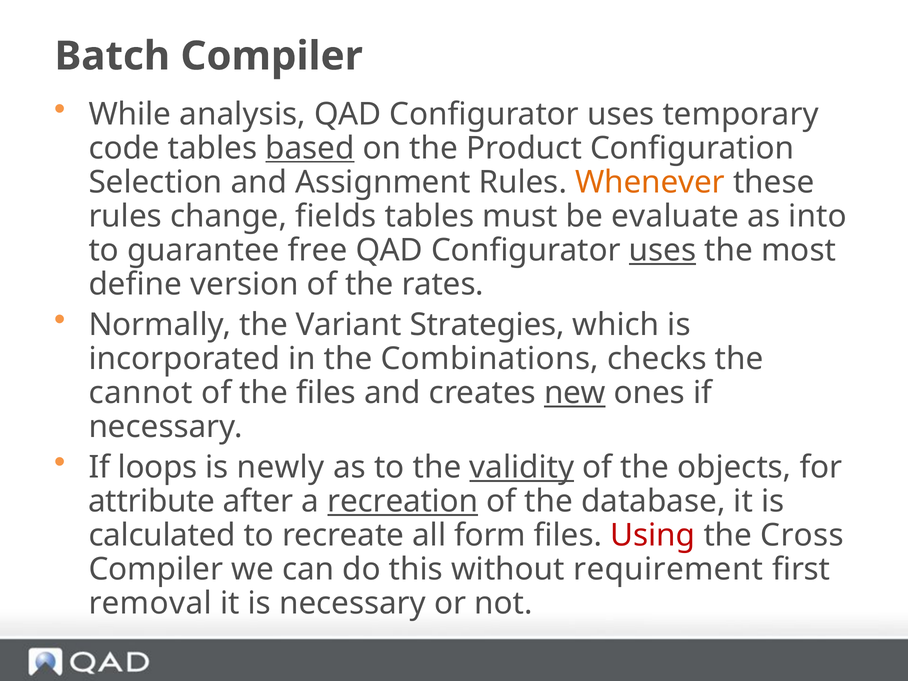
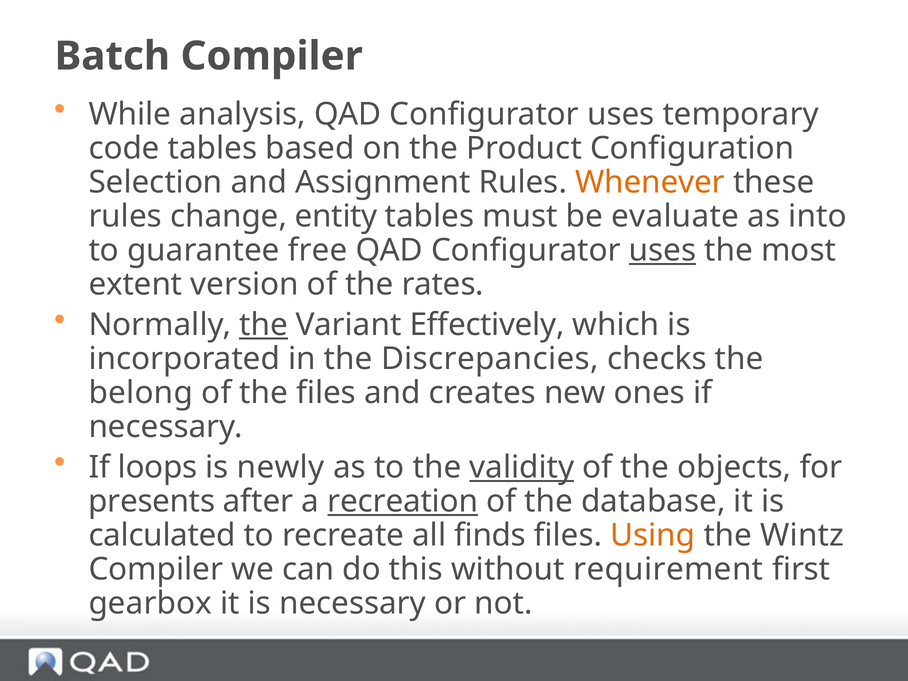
based underline: present -> none (310, 148)
fields: fields -> entity (336, 216)
define: define -> extent (135, 284)
the underline: none -> present (263, 325)
Strategies: Strategies -> Effectively (487, 325)
Combinations: Combinations -> Discrepancies (490, 359)
cannot: cannot -> belong (141, 393)
new underline: present -> none (575, 393)
attribute: attribute -> presents (152, 501)
form: form -> finds (490, 535)
Using colour: red -> orange (653, 535)
Cross: Cross -> Wintz (802, 535)
removal: removal -> gearbox (150, 603)
